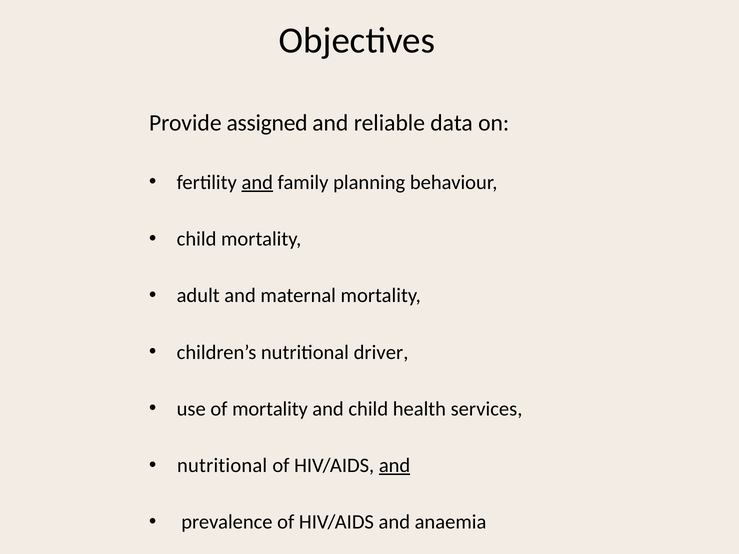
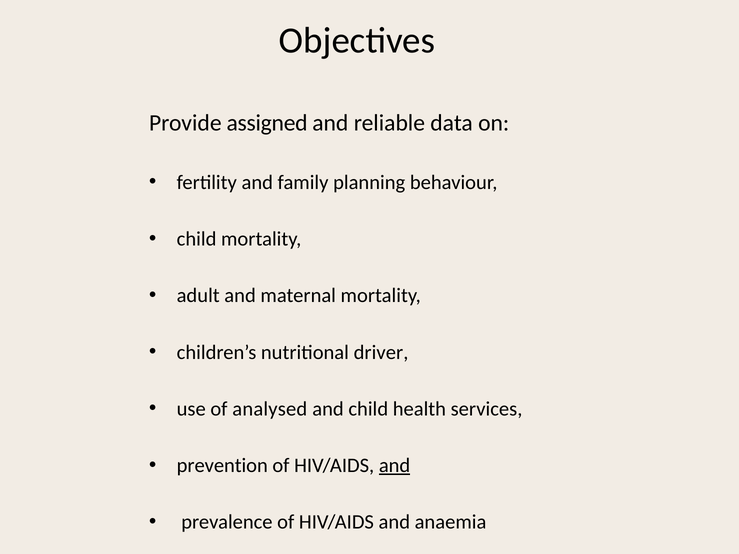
and underline: present -> none (257, 182)
of mortality: mortality -> analysed (270, 409)
nutritional: nutritional -> prevention (222, 466)
